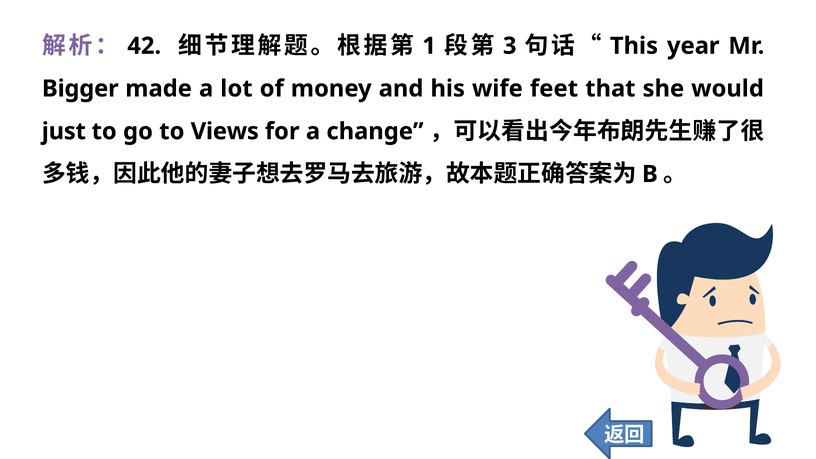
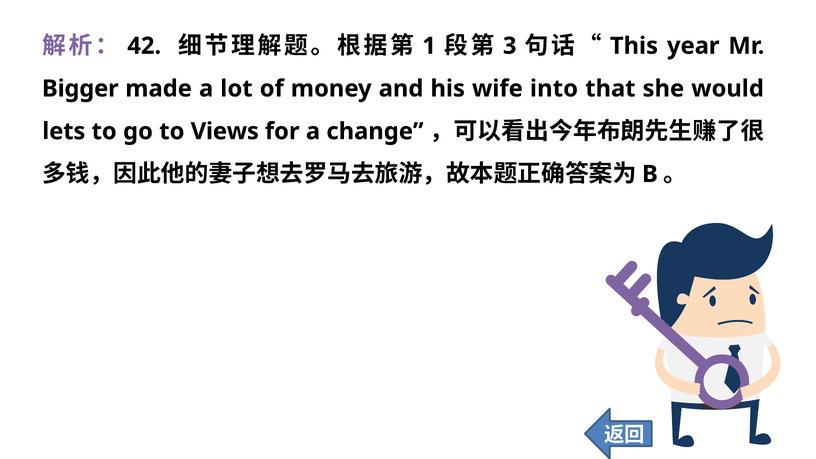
feet: feet -> into (554, 89)
just: just -> lets (64, 131)
